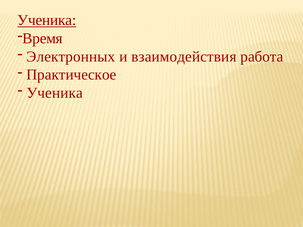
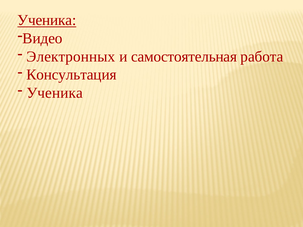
Время: Время -> Видео (42, 38)
взаимодействия: взаимодействия -> самостоятельная (184, 57)
Практическое: Практическое -> Консультация (71, 75)
